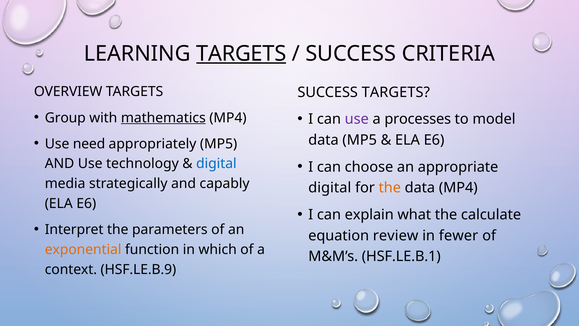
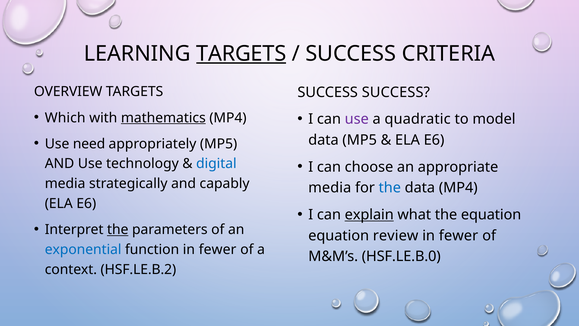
SUCCESS TARGETS: TARGETS -> SUCCESS (396, 92)
Group: Group -> Which (65, 118)
processes: processes -> quadratic (418, 119)
digital: digital -> media (330, 188)
the colour: orange -> blue (390, 188)
explain underline: none -> present (369, 215)
the calculate: calculate -> equation (491, 215)
the underline: none -> present (118, 229)
exponential colour: orange -> blue (83, 249)
function in which: which -> fewer (218, 249)
HSF.LE.B.1: HSF.LE.B.1 -> HSF.LE.B.0 (401, 256)
HSF.LE.B.9: HSF.LE.B.9 -> HSF.LE.B.2 (138, 269)
